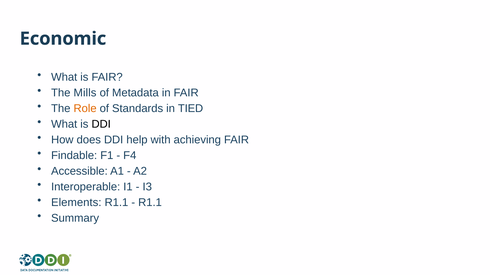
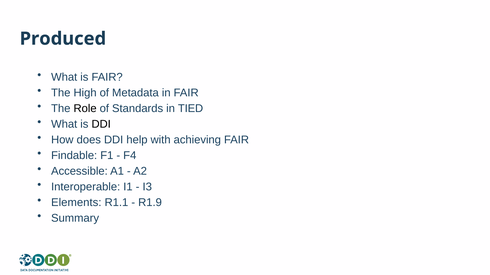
Economic: Economic -> Produced (63, 39)
Mills: Mills -> High (85, 93)
Role colour: orange -> black (85, 109)
R1.1: R1.1 -> R1.9 (150, 203)
